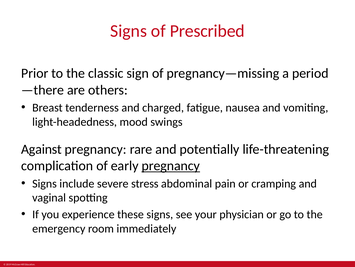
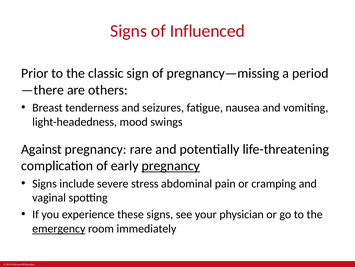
Prescribed: Prescribed -> Influenced (207, 31)
charged: charged -> seizures (163, 107)
emergency underline: none -> present (59, 228)
